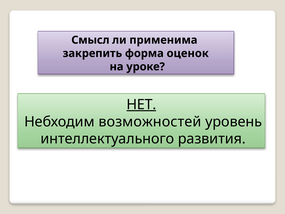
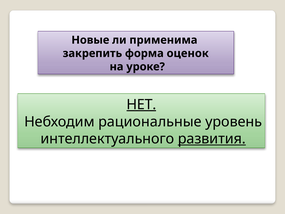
Смысл: Смысл -> Новые (90, 40)
возможностей: возможностей -> рациональные (150, 122)
развития underline: none -> present (212, 139)
